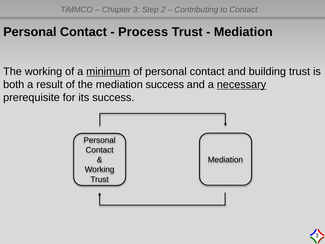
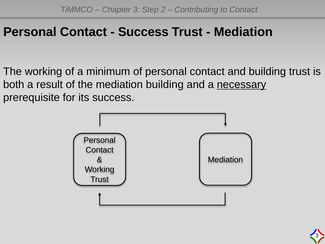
Process: Process -> Success (143, 32)
minimum underline: present -> none (108, 71)
mediation success: success -> building (165, 84)
